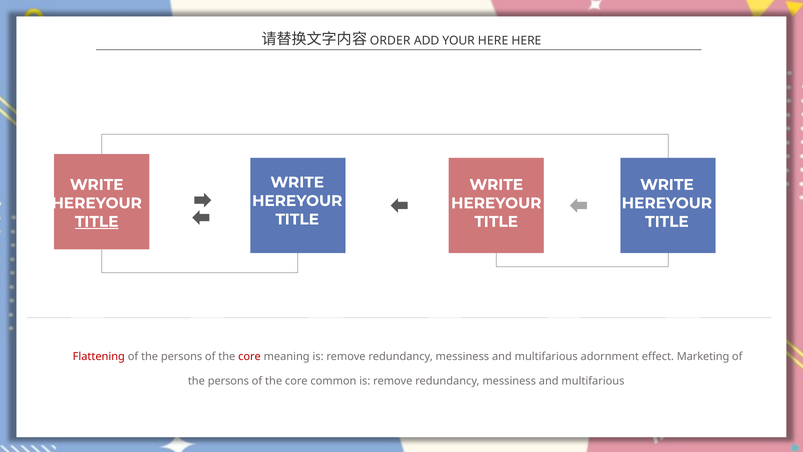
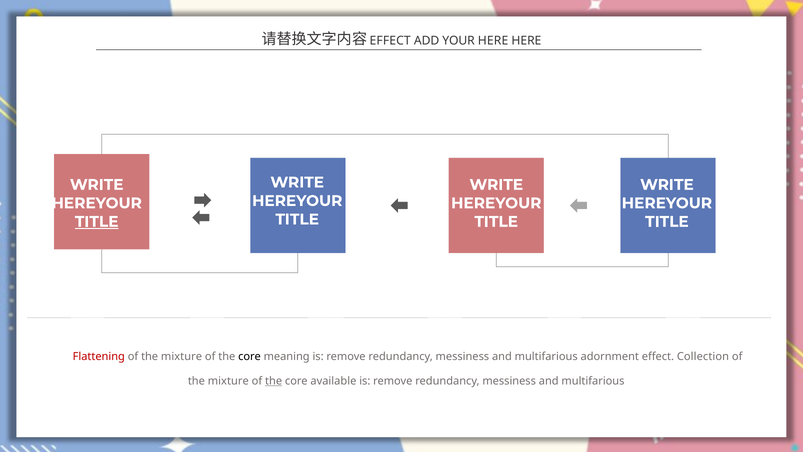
ORDER: ORDER -> EFFECT (390, 41)
persons: persons -> mixture (182, 356)
core colour: red -> black (249, 356)
Marketing: Marketing -> Collection (703, 356)
persons: persons -> mixture (228, 381)
the underline: none -> present (274, 381)
common: common -> available (333, 381)
